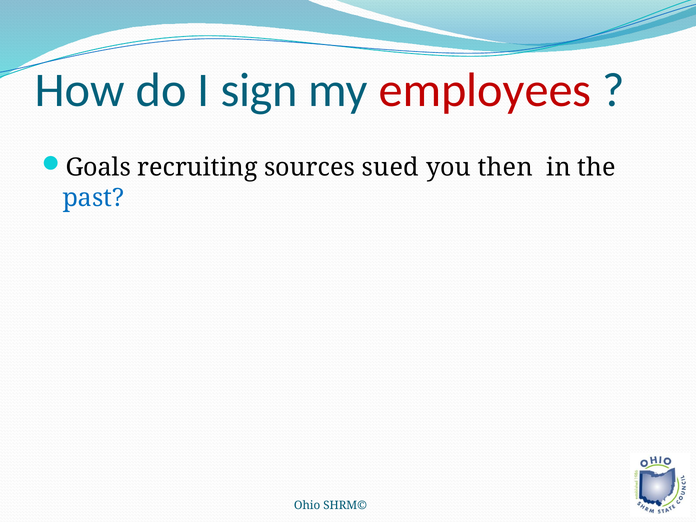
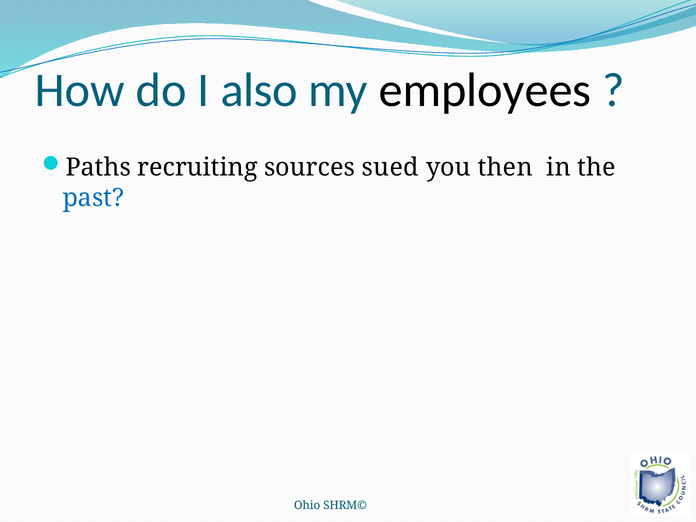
sign: sign -> also (259, 90)
employees colour: red -> black (485, 90)
Goals: Goals -> Paths (98, 168)
